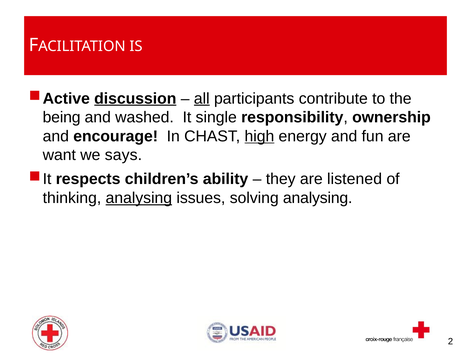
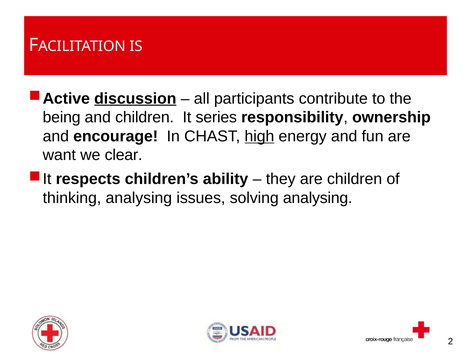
all underline: present -> none (202, 98)
and washed: washed -> children (145, 117)
single: single -> series (216, 117)
says: says -> clear (124, 155)
are listened: listened -> children (355, 179)
analysing underline: present -> none (139, 198)
